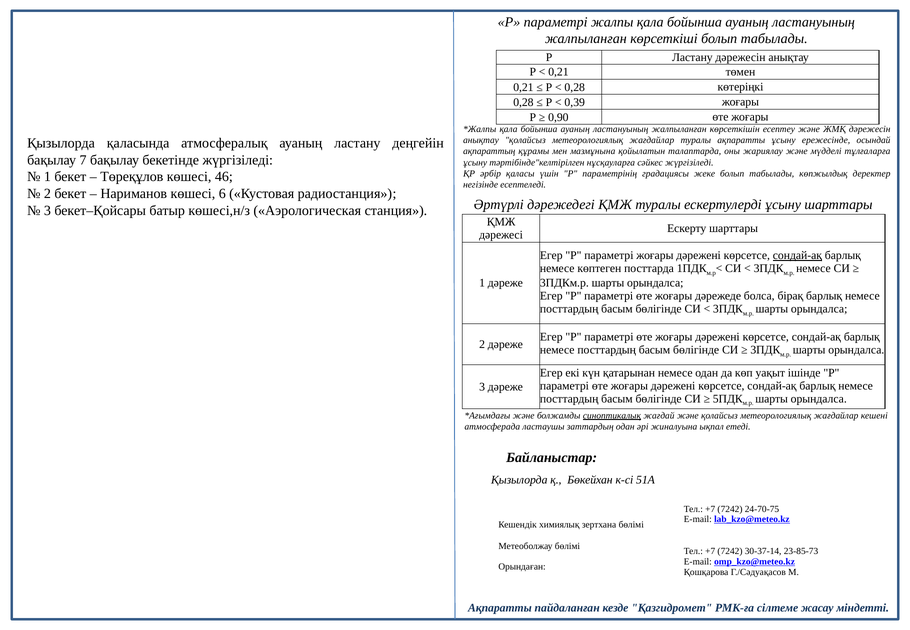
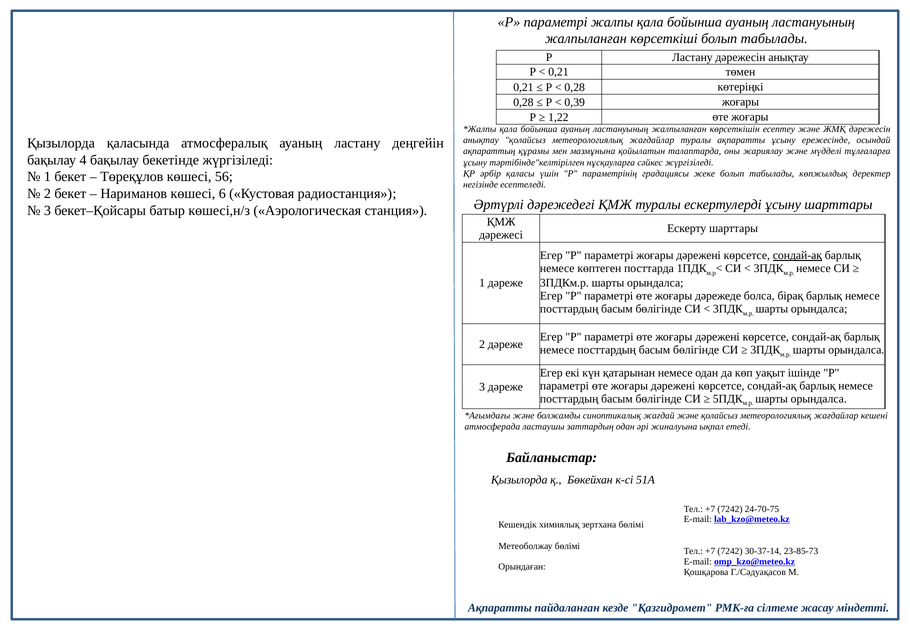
0,90: 0,90 -> 1,22 (558, 117)
7: 7 -> 4 (83, 160)
46: 46 -> 56 (224, 177)
синоптикалық underline: present -> none (612, 415)
